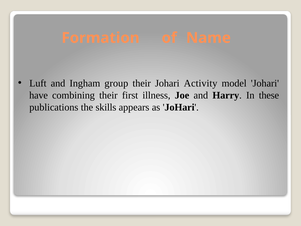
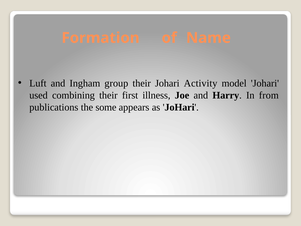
have: have -> used (39, 95)
these: these -> from (269, 95)
skills: skills -> some (106, 107)
